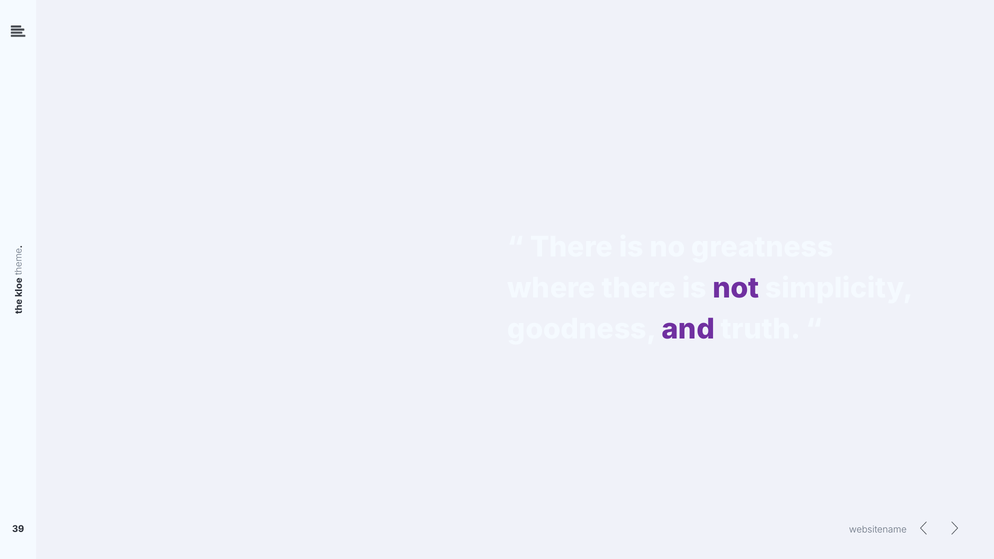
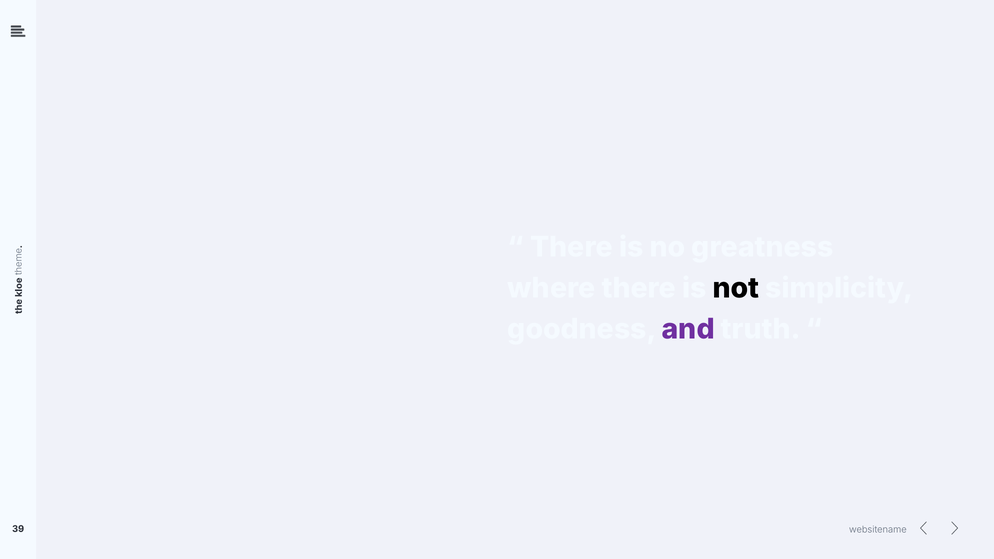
not colour: purple -> black (736, 288)
